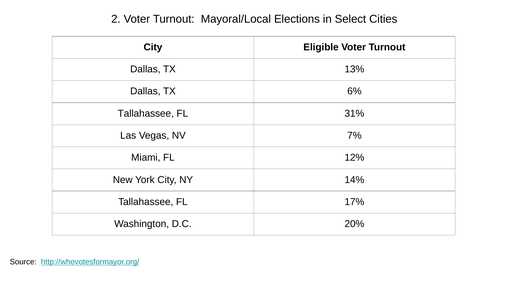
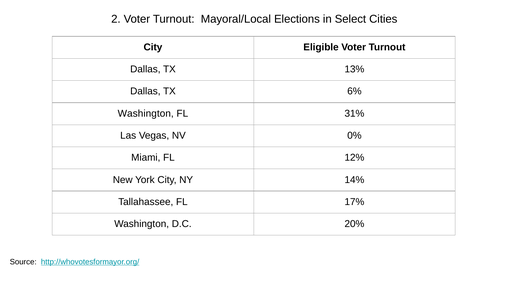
Tallahassee: Tallahassee -> Washington (146, 113)
7%: 7% -> 0% (354, 135)
